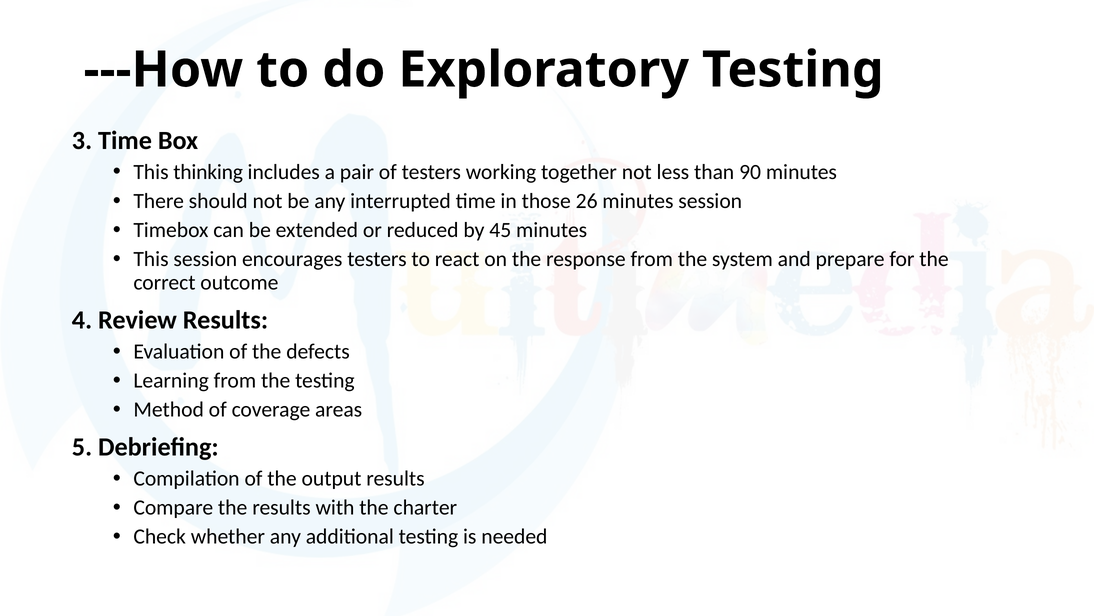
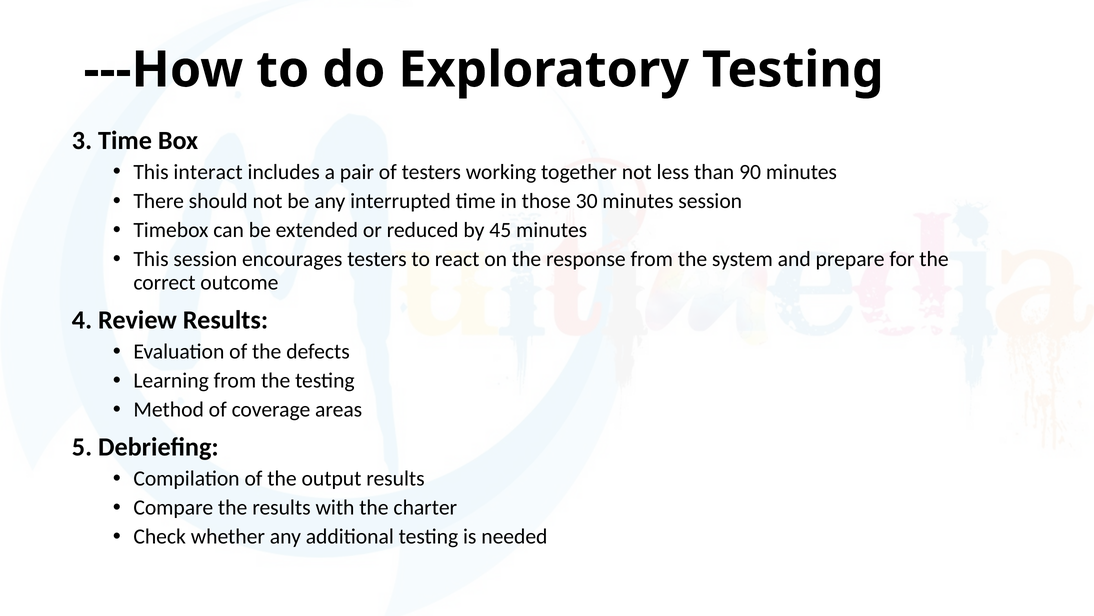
thinking: thinking -> interact (208, 172)
26: 26 -> 30 (587, 201)
